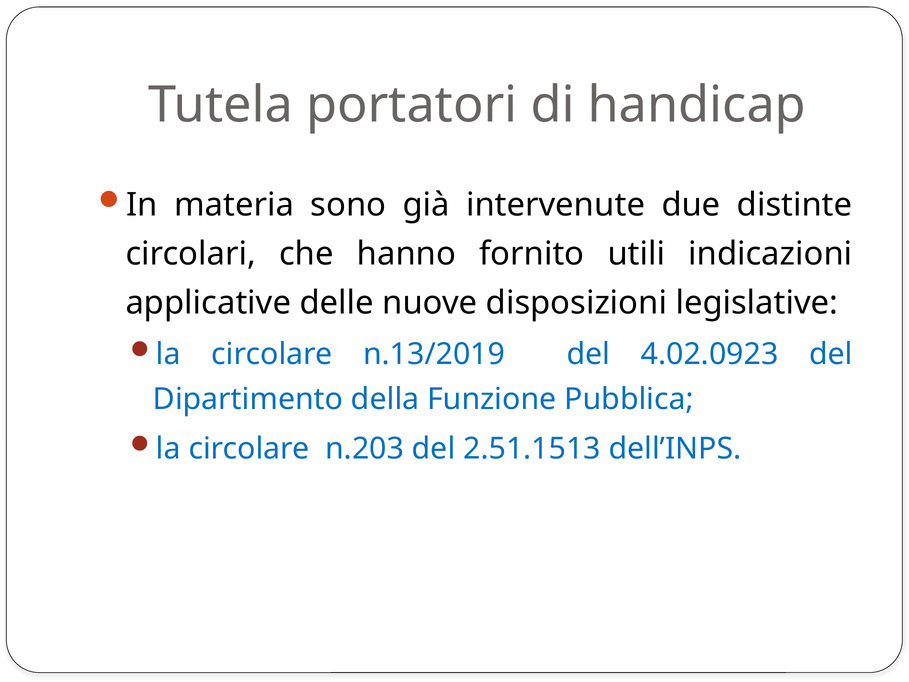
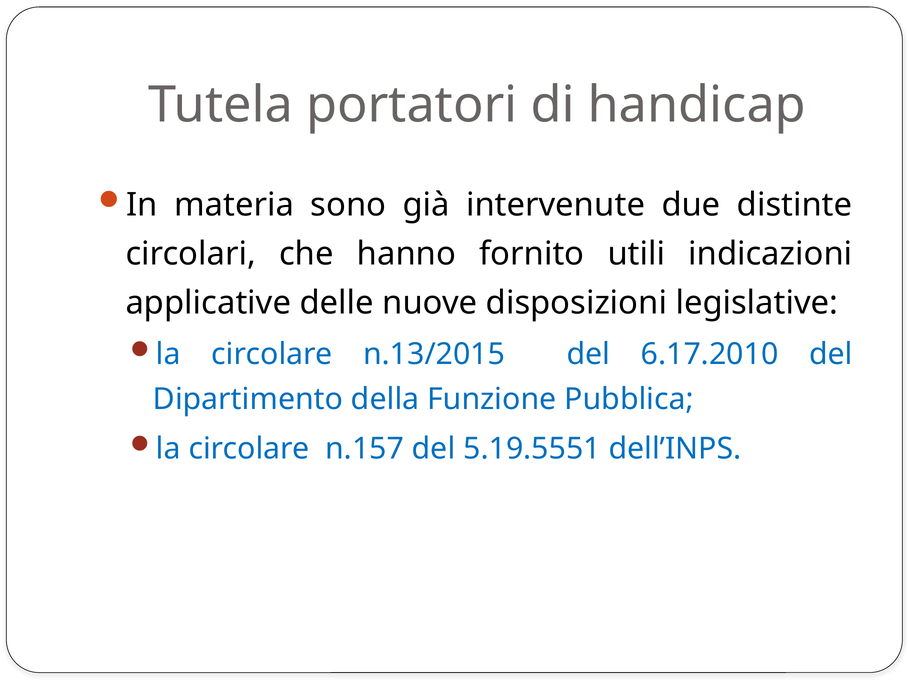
n.13/2019: n.13/2019 -> n.13/2015 (434, 354)
4.02.0923: 4.02.0923 -> 6.17.2010 (710, 354)
n.203: n.203 -> n.157 (365, 449)
2.51.1513: 2.51.1513 -> 5.19.5551 (532, 449)
